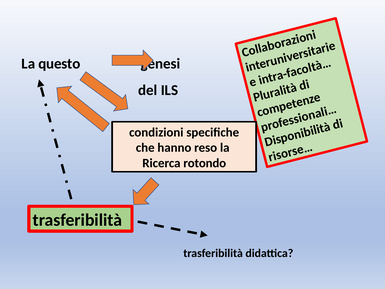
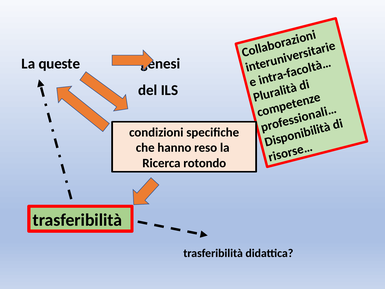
questo: questo -> queste (59, 64)
